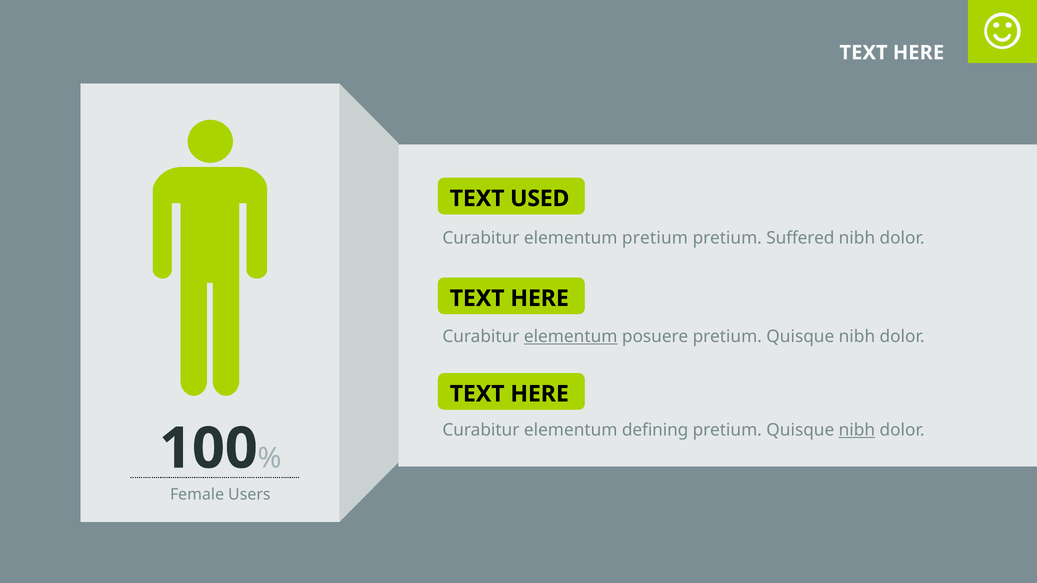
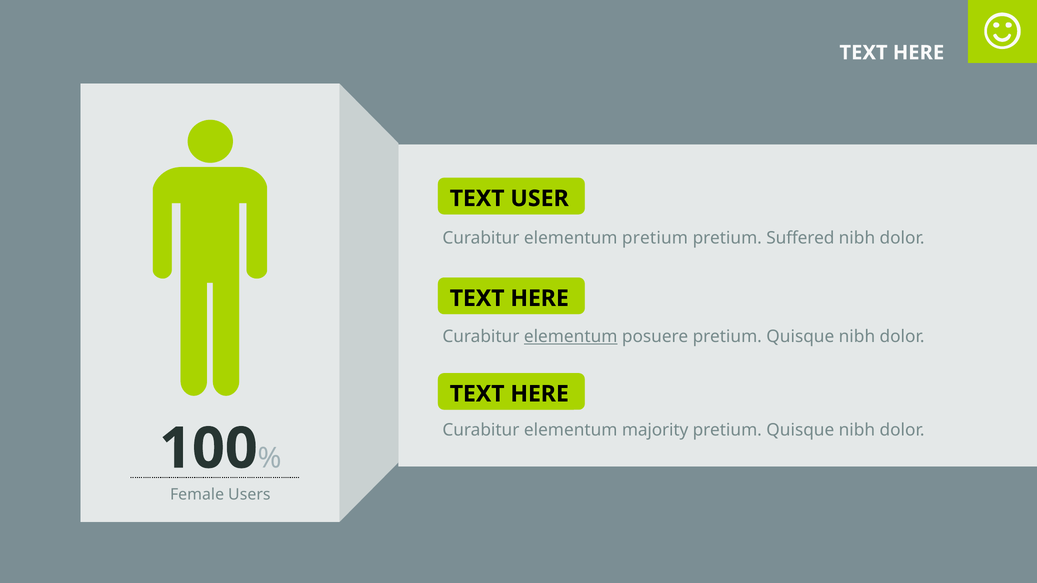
USED: USED -> USER (540, 199)
defining: defining -> majority (655, 431)
nibh underline: present -> none (857, 431)
